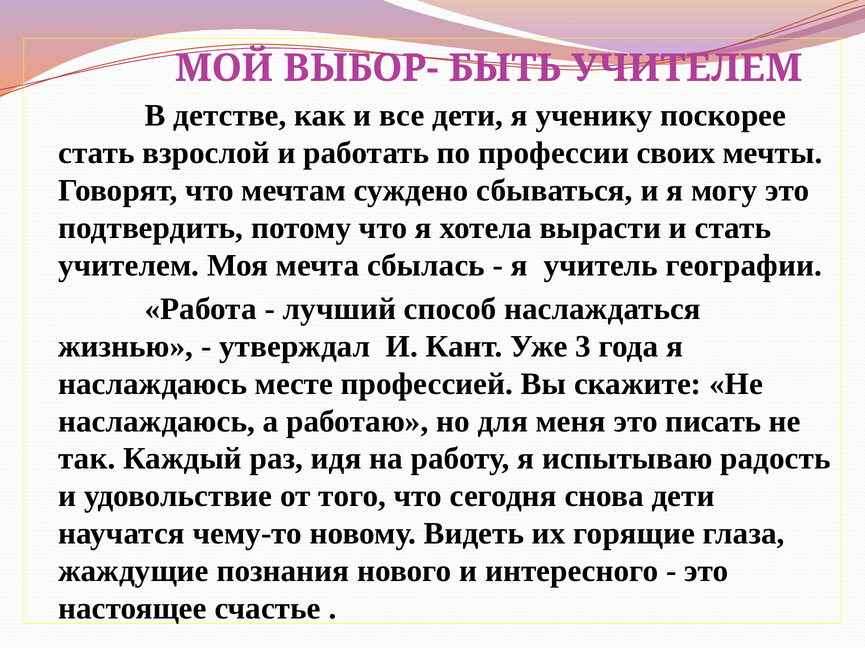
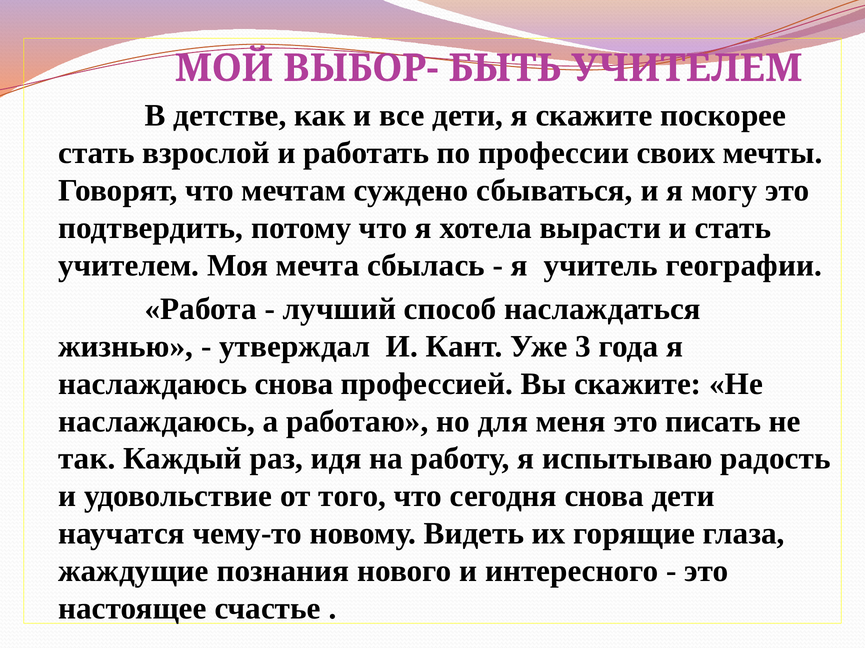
я ученику: ученику -> скажите (594, 116)
наслаждаюсь месте: месте -> снова (294, 384)
